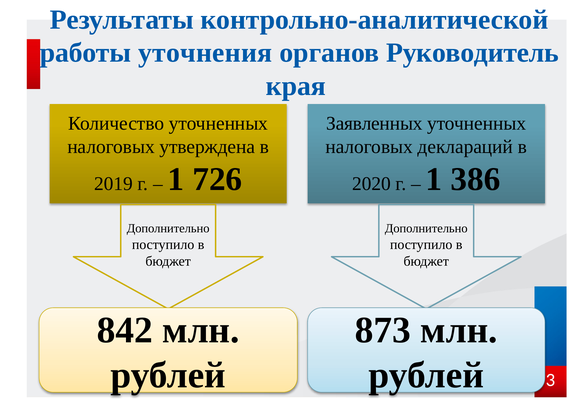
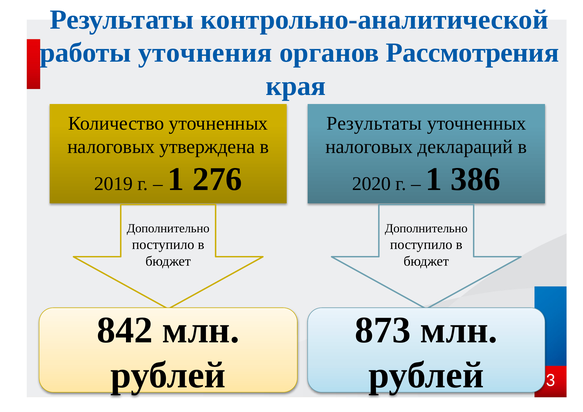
Руководитель: Руководитель -> Рассмотрения (472, 53)
Заявленных: Заявленных -> Результаты (374, 124)
726: 726 -> 276 (217, 179)
